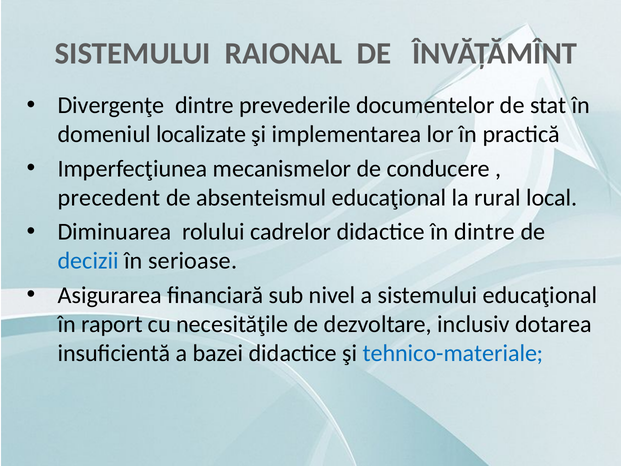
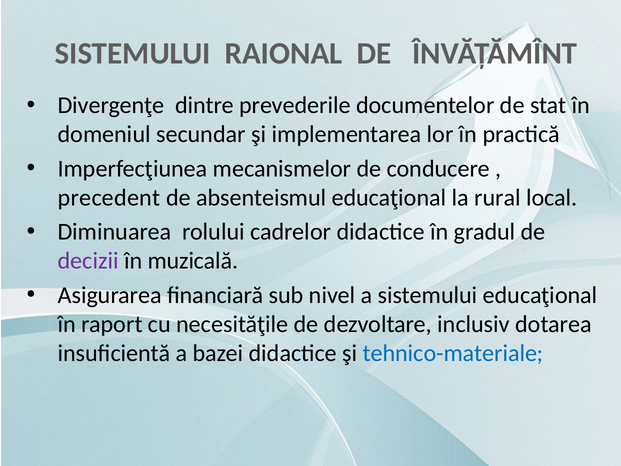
localizate: localizate -> secundar (201, 134)
în dintre: dintre -> gradul (485, 232)
decizii colour: blue -> purple (88, 261)
serioase: serioase -> muzicală (193, 261)
